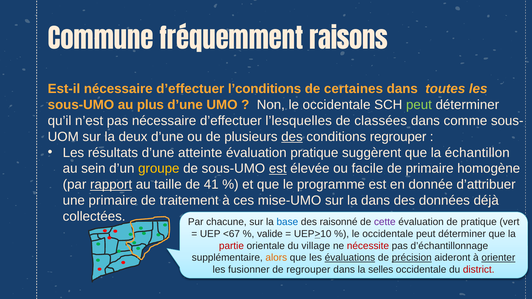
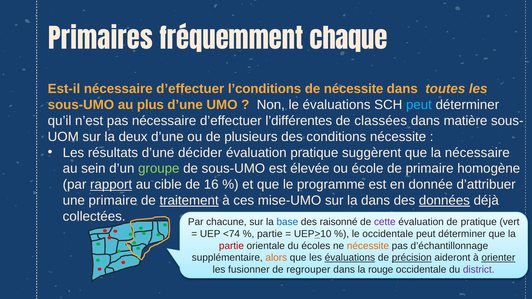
Commune: Commune -> Primaires (100, 40)
raisons: raisons -> chaque (348, 40)
de certaines: certaines -> nécessite (354, 89)
Non le occidentale: occidentale -> évaluations (337, 105)
peut colour: light green -> light blue (419, 105)
l’lesquelles: l’lesquelles -> l’différentes (299, 121)
comme: comme -> matière (465, 121)
des underline: present -> none (292, 137)
conditions regrouper: regrouper -> nécessite (398, 137)
atteinte: atteinte -> décider (200, 153)
la échantillon: échantillon -> nécessaire (477, 153)
groupe colour: yellow -> light green (159, 169)
est underline: present -> none (278, 169)
facile: facile -> école (368, 169)
taille: taille -> cible (168, 185)
41: 41 -> 16 (211, 185)
traitement underline: none -> present (189, 201)
données underline: none -> present (444, 201)
<67: <67 -> <74 (231, 234)
valide: valide -> partie (270, 234)
village: village -> écoles (316, 246)
nécessite colour: red -> orange (368, 246)
selles: selles -> rouge (381, 270)
district colour: red -> purple (479, 270)
